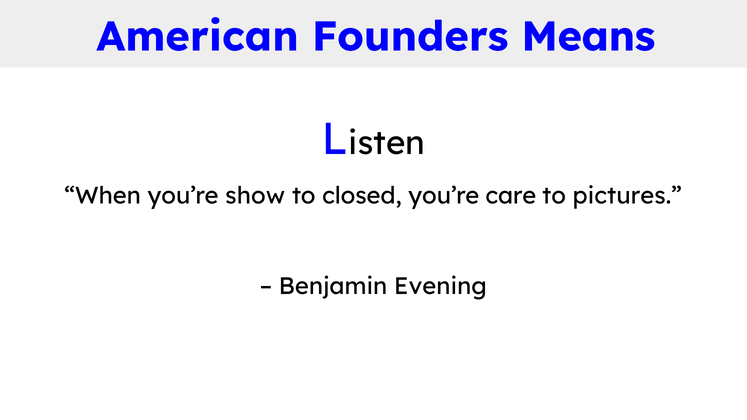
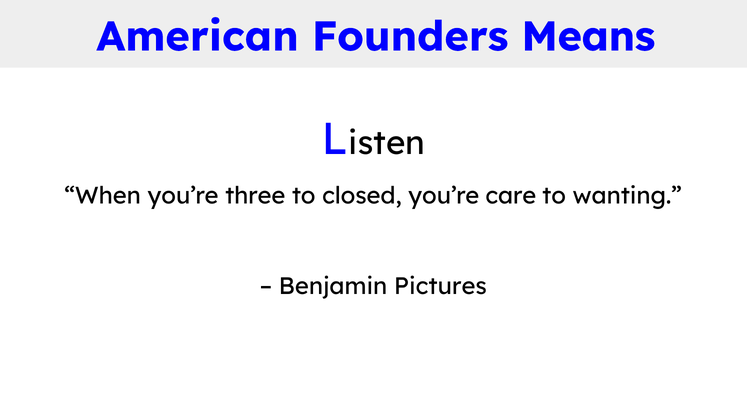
show: show -> three (255, 196)
pictures: pictures -> wanting (627, 196)
Evening: Evening -> Pictures (440, 287)
